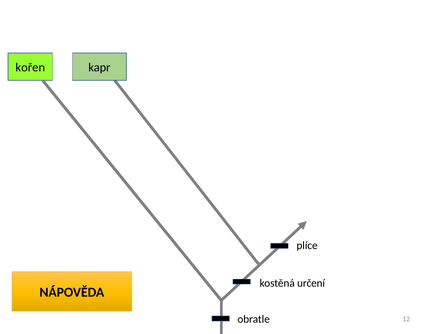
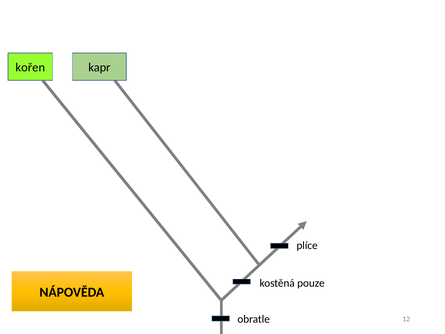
určení: určení -> pouze (311, 283)
